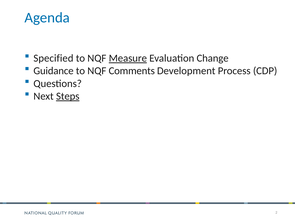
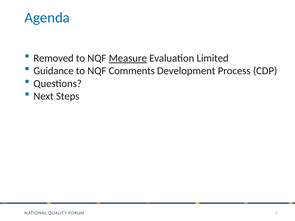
Specified: Specified -> Removed (54, 58)
Change: Change -> Limited (213, 58)
Steps underline: present -> none (68, 96)
